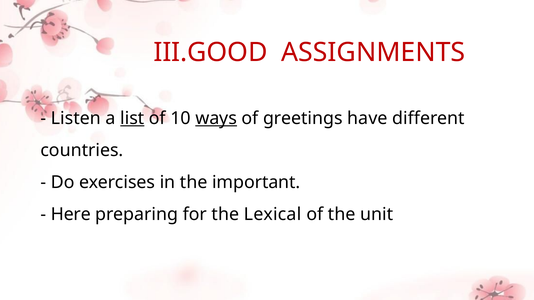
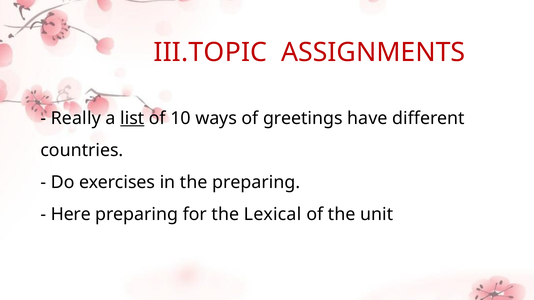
III.GOOD: III.GOOD -> III.TOPIC (210, 52)
Listen: Listen -> Really (76, 118)
ways underline: present -> none (216, 118)
the important: important -> preparing (256, 183)
